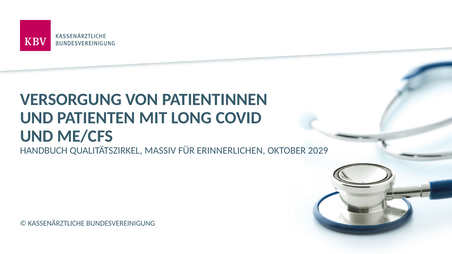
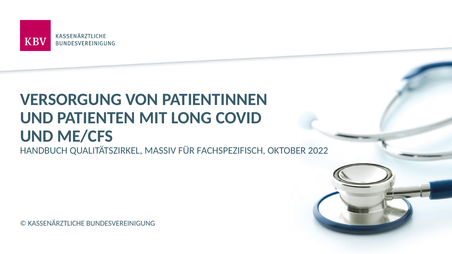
ERINNERLICHEN: ERINNERLICHEN -> FACHSPEZIFISCH (231, 151)
2029: 2029 -> 2022 (318, 151)
